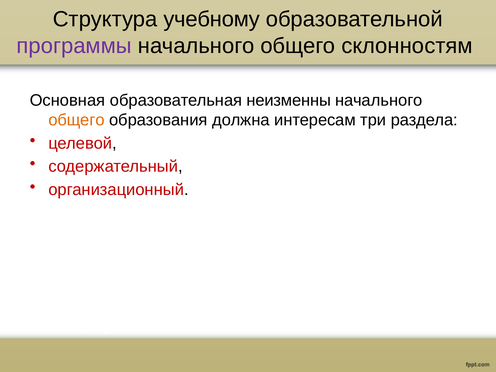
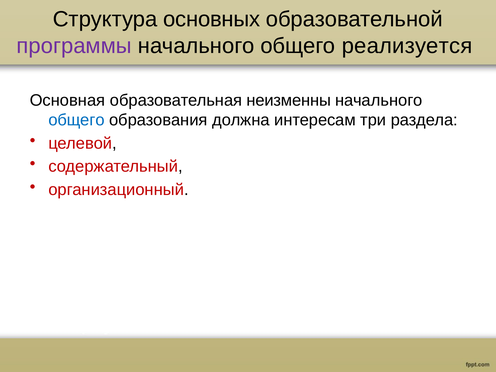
учебному: учебному -> основных (212, 19)
склонностям: склонностям -> реализуется (407, 46)
общего colour: orange -> blue (76, 120)
